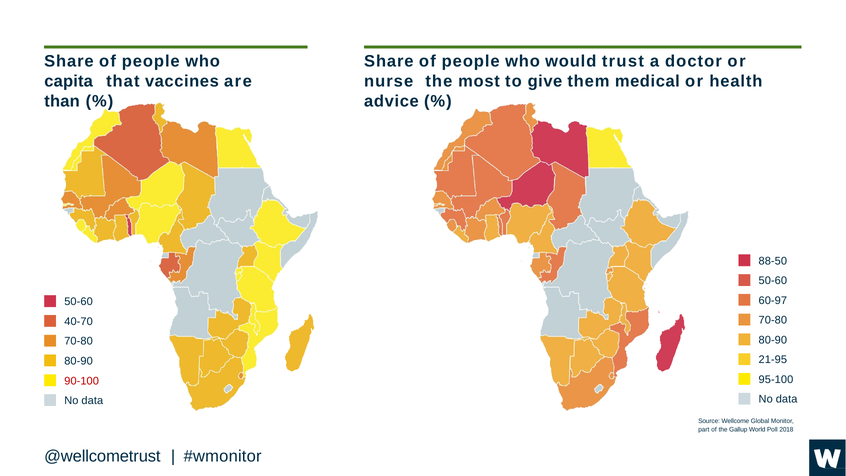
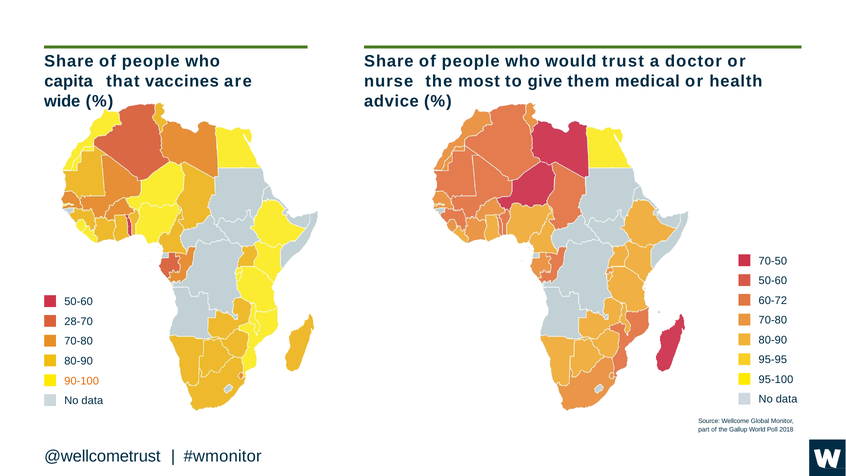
than: than -> wide (62, 101)
88-50: 88-50 -> 70-50 (773, 261)
60-97: 60-97 -> 60-72 (773, 300)
40-70: 40-70 -> 28-70 (79, 321)
21-95: 21-95 -> 95-95 (773, 360)
90-100 colour: red -> orange (82, 381)
